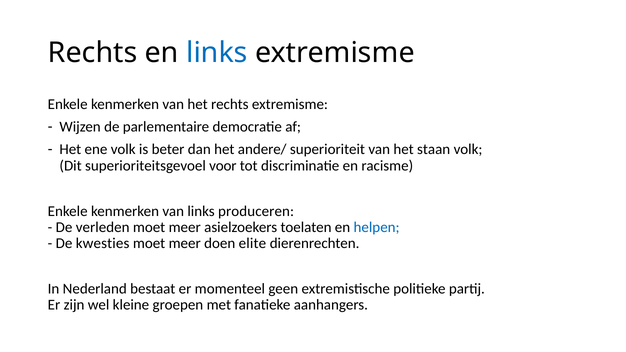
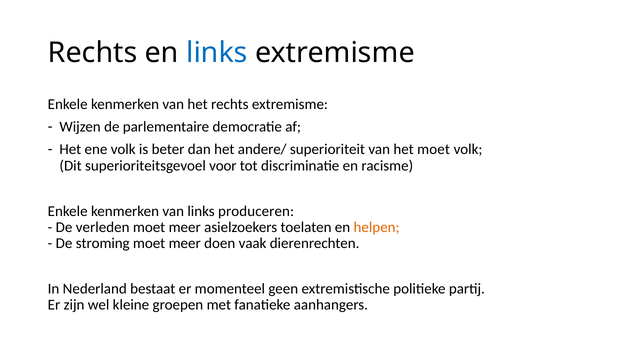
het staan: staan -> moet (434, 150)
helpen colour: blue -> orange (377, 227)
kwesties: kwesties -> stroming (103, 244)
elite: elite -> vaak (253, 244)
